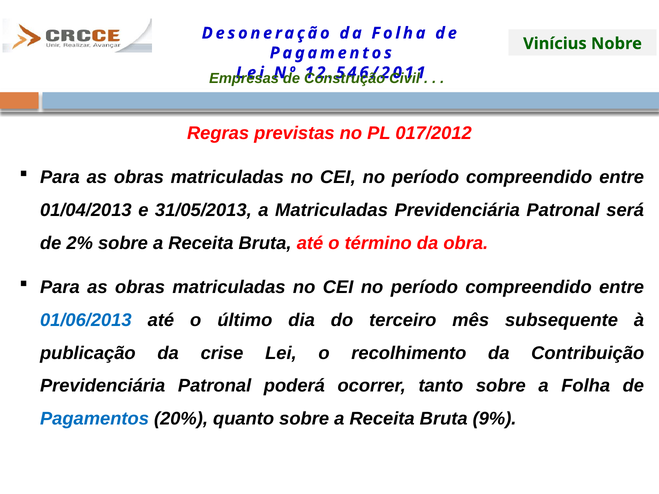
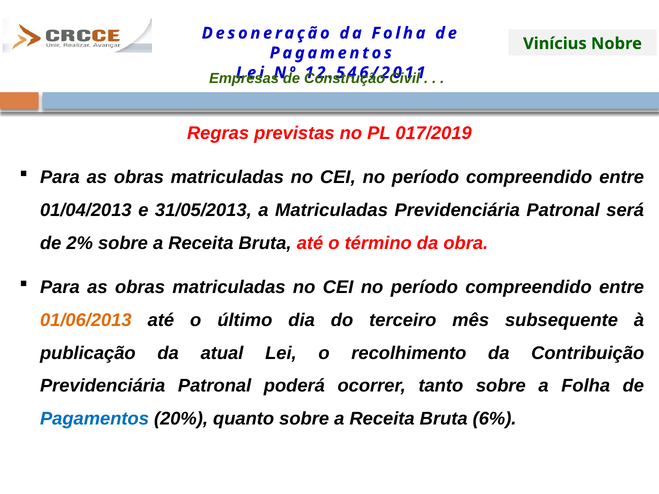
017/2012: 017/2012 -> 017/2019 (434, 133)
01/06/2013 colour: blue -> orange (86, 320)
crise: crise -> atual (222, 353)
9%: 9% -> 6% (495, 419)
